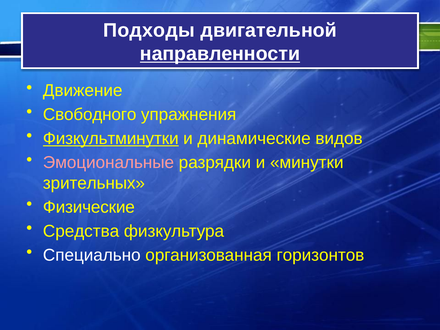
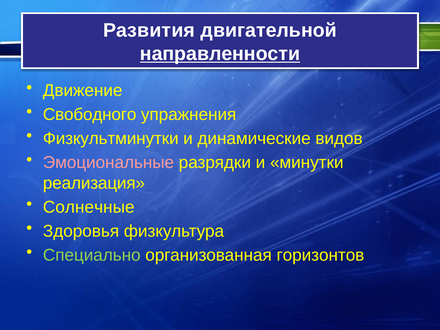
Подходы: Подходы -> Развития (149, 30)
Физкультминутки underline: present -> none (111, 139)
зрительных: зрительных -> реализация (94, 183)
Физические: Физические -> Солнечные (89, 207)
Средства: Средства -> Здоровья (81, 231)
Специально colour: white -> light green (92, 255)
